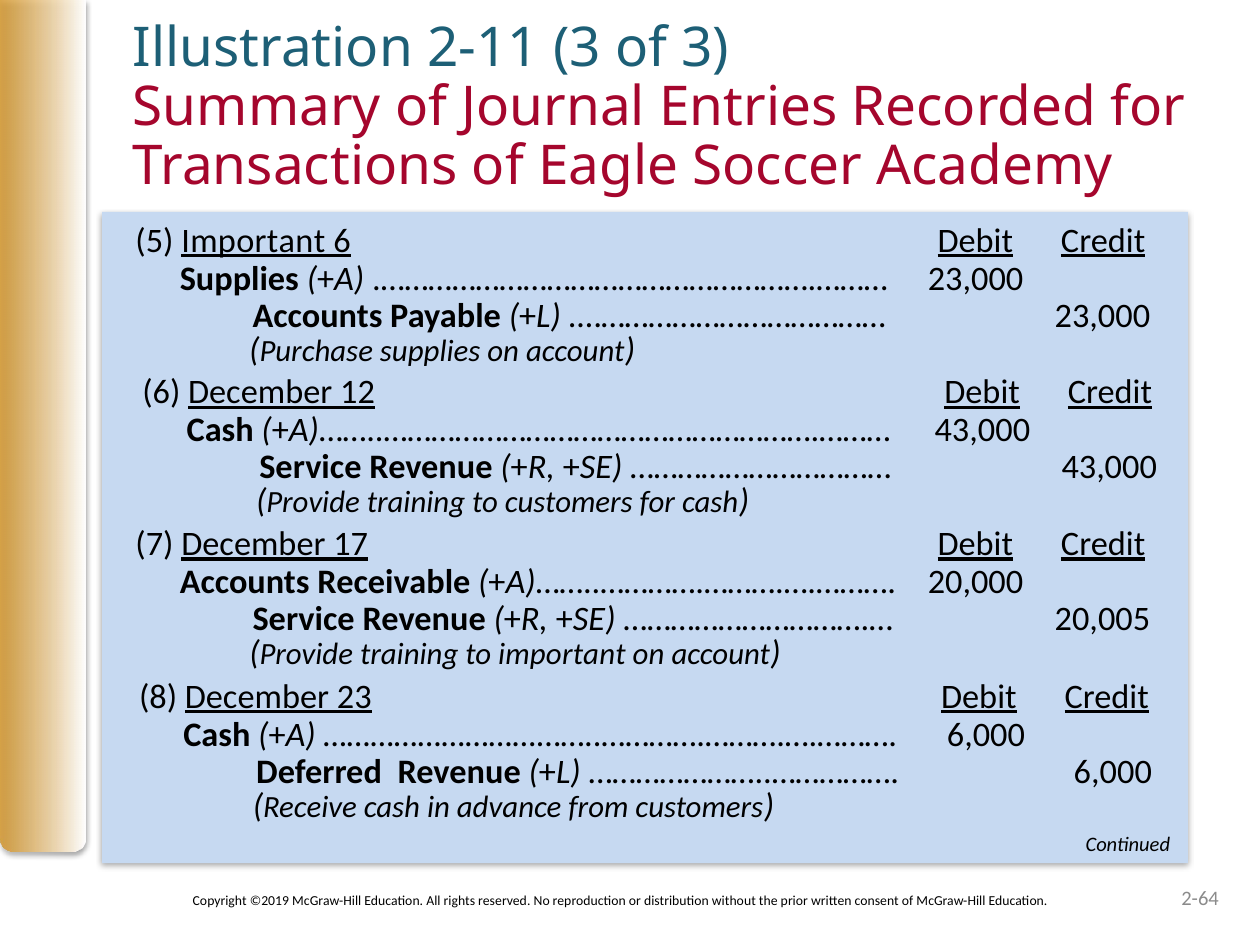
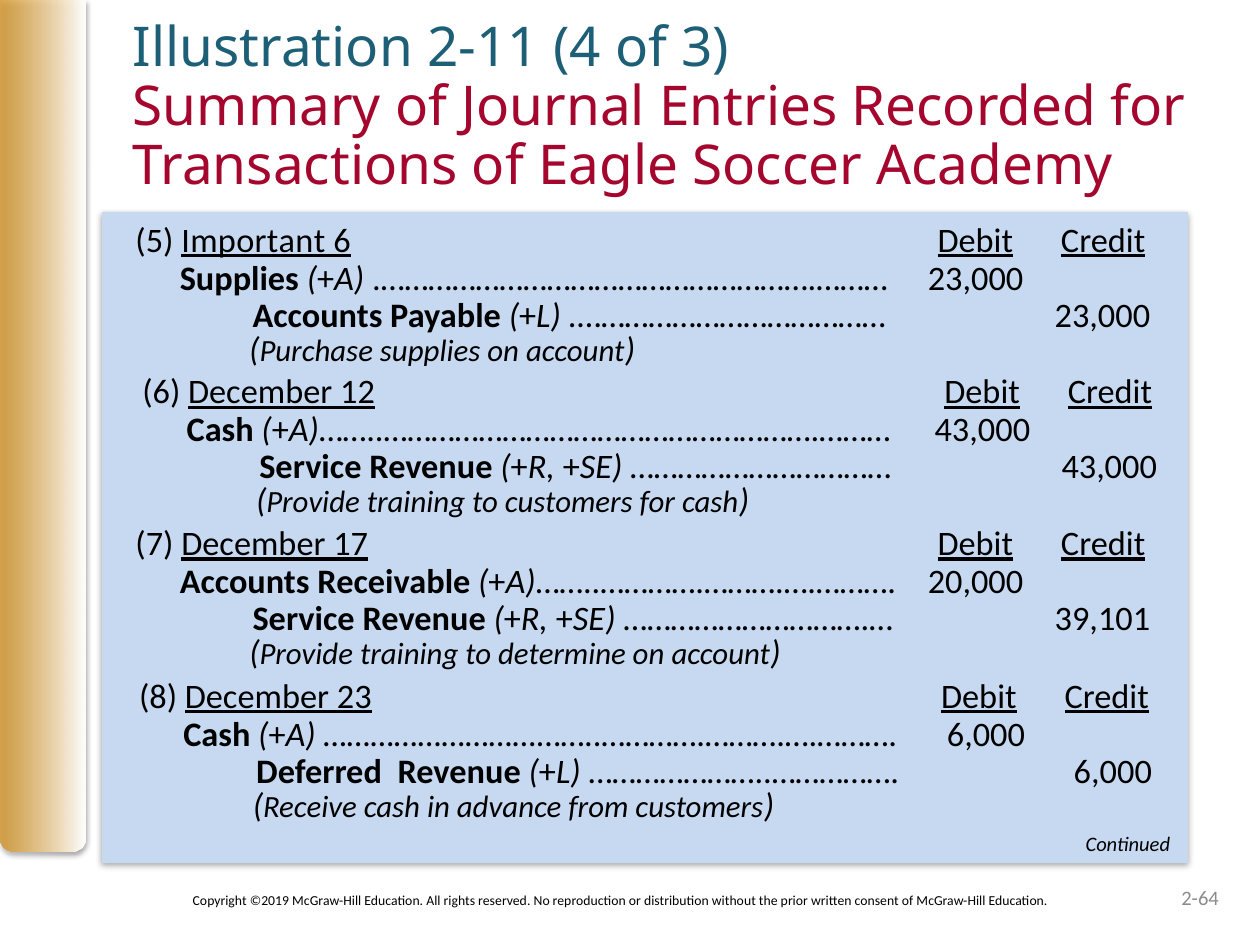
2-11 3: 3 -> 4 (577, 48)
20,005: 20,005 -> 39,101 (1102, 620)
to important: important -> determine (562, 655)
